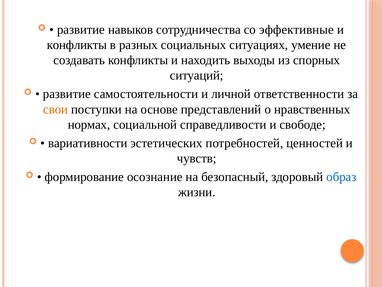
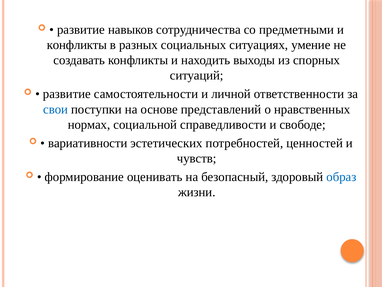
эффективные: эффективные -> предметными (297, 30)
свои colour: orange -> blue (56, 109)
осознание: осознание -> оценивать (155, 177)
